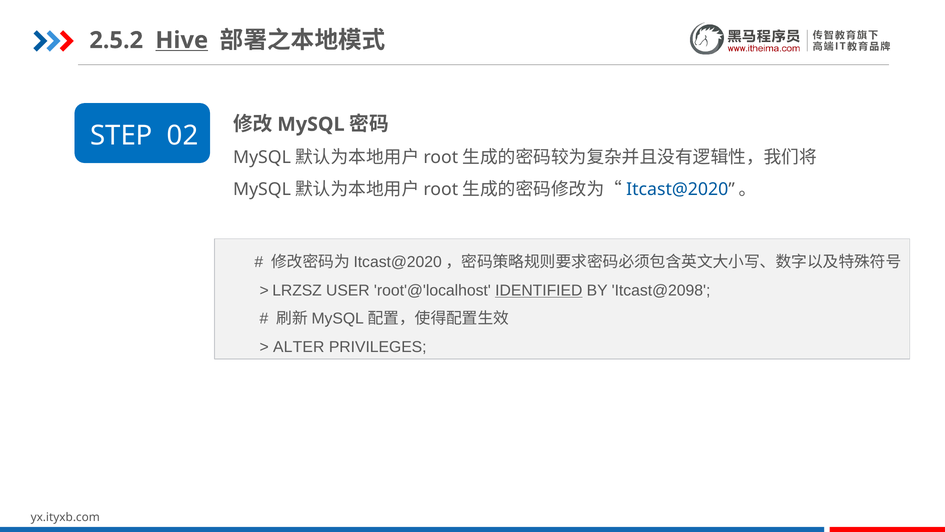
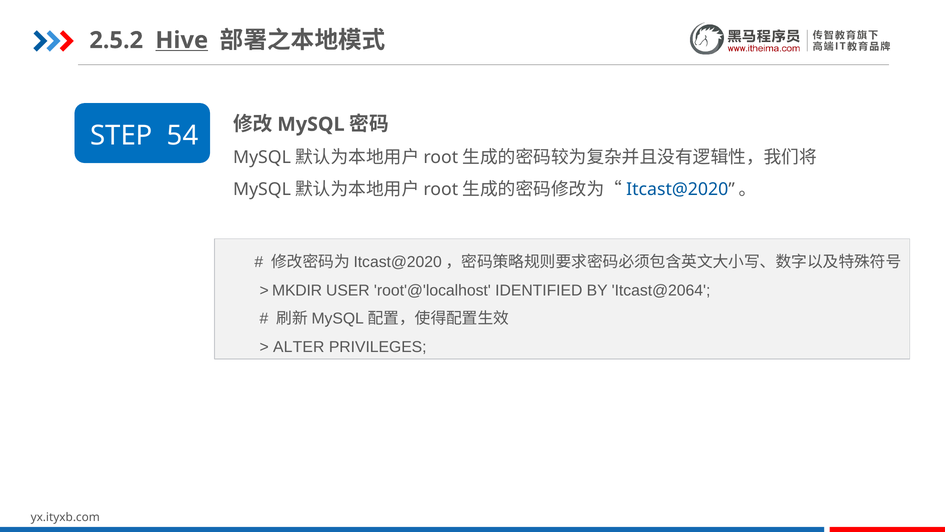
02: 02 -> 54 (183, 135)
LRZSZ: LRZSZ -> MKDIR (297, 290)
IDENTIFIED underline: present -> none (539, 290)
Itcast@2098: Itcast@2098 -> Itcast@2064 (661, 290)
